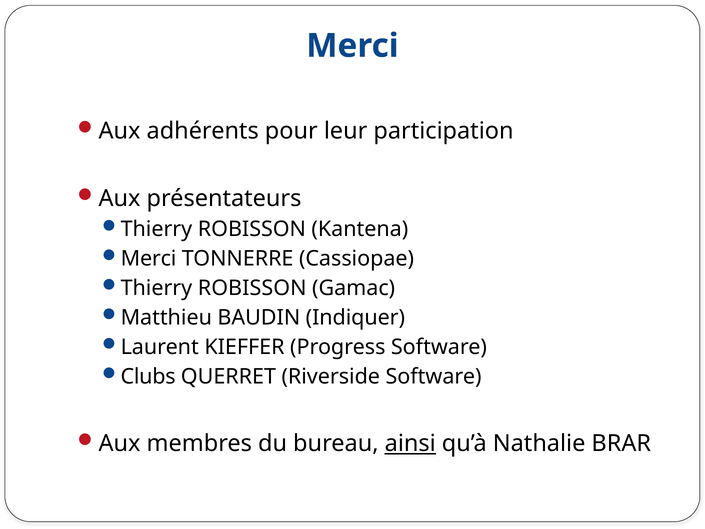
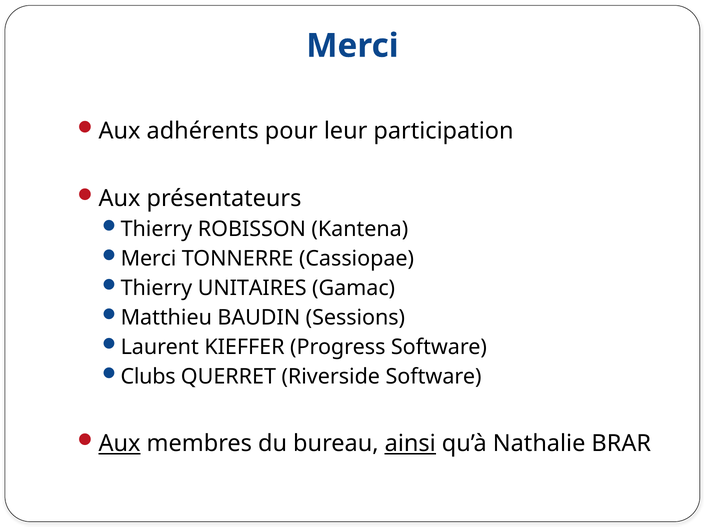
ROBISSON: ROBISSON -> UNITAIRES (252, 288)
Indiquer: Indiquer -> Sessions (355, 318)
Aux underline: none -> present (120, 443)
